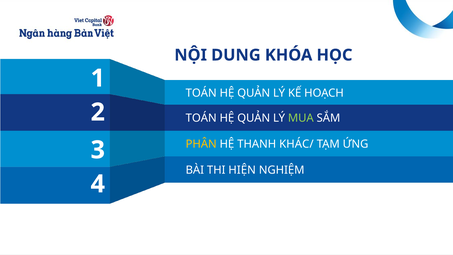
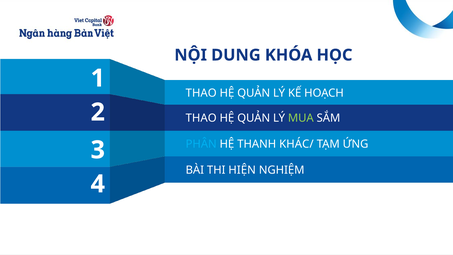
TOÁN: TOÁN -> THAO (201, 93)
TOÁN: TOÁN -> THAO (201, 118)
PHÂN colour: yellow -> light blue (201, 144)
